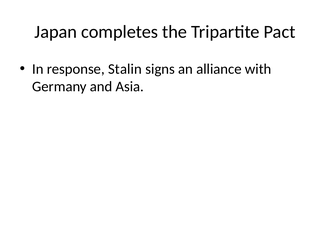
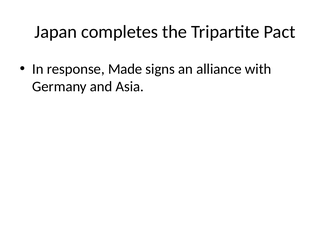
Stalin: Stalin -> Made (125, 69)
